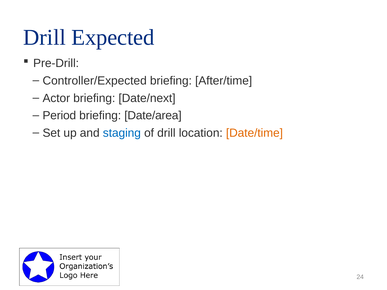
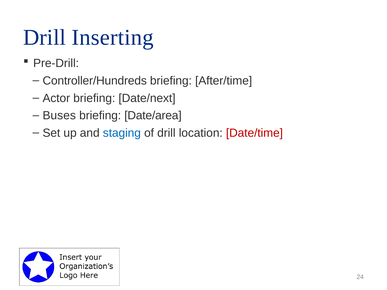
Expected: Expected -> Inserting (113, 37)
Controller/Expected: Controller/Expected -> Controller/Hundreds (95, 81)
Period: Period -> Buses (59, 116)
Date/time colour: orange -> red (254, 133)
